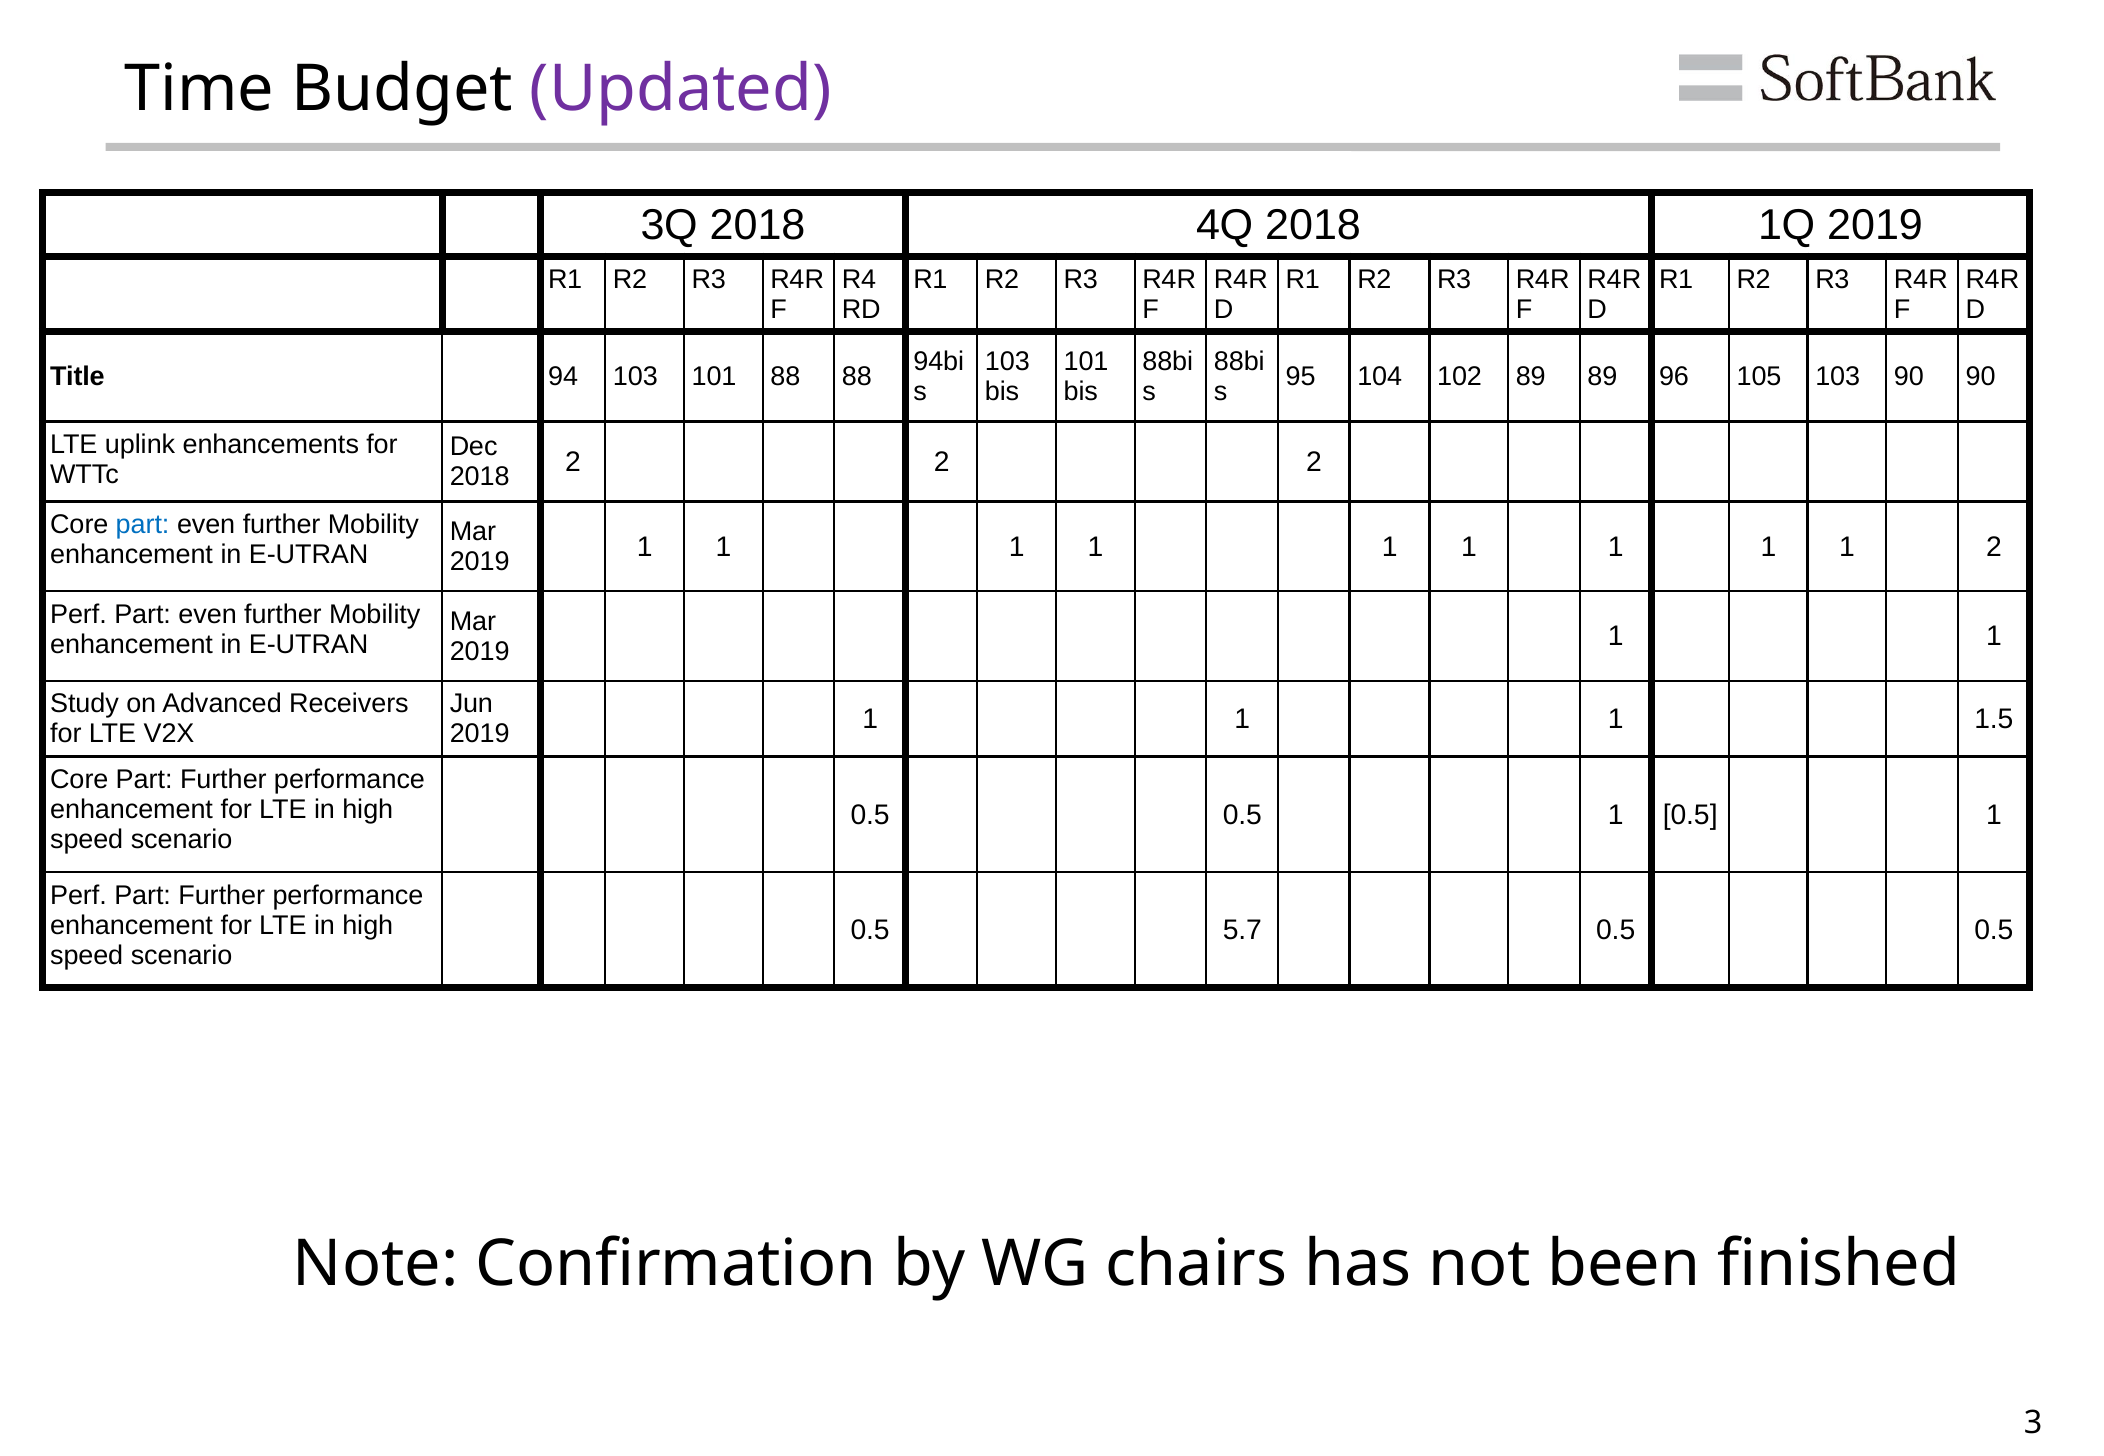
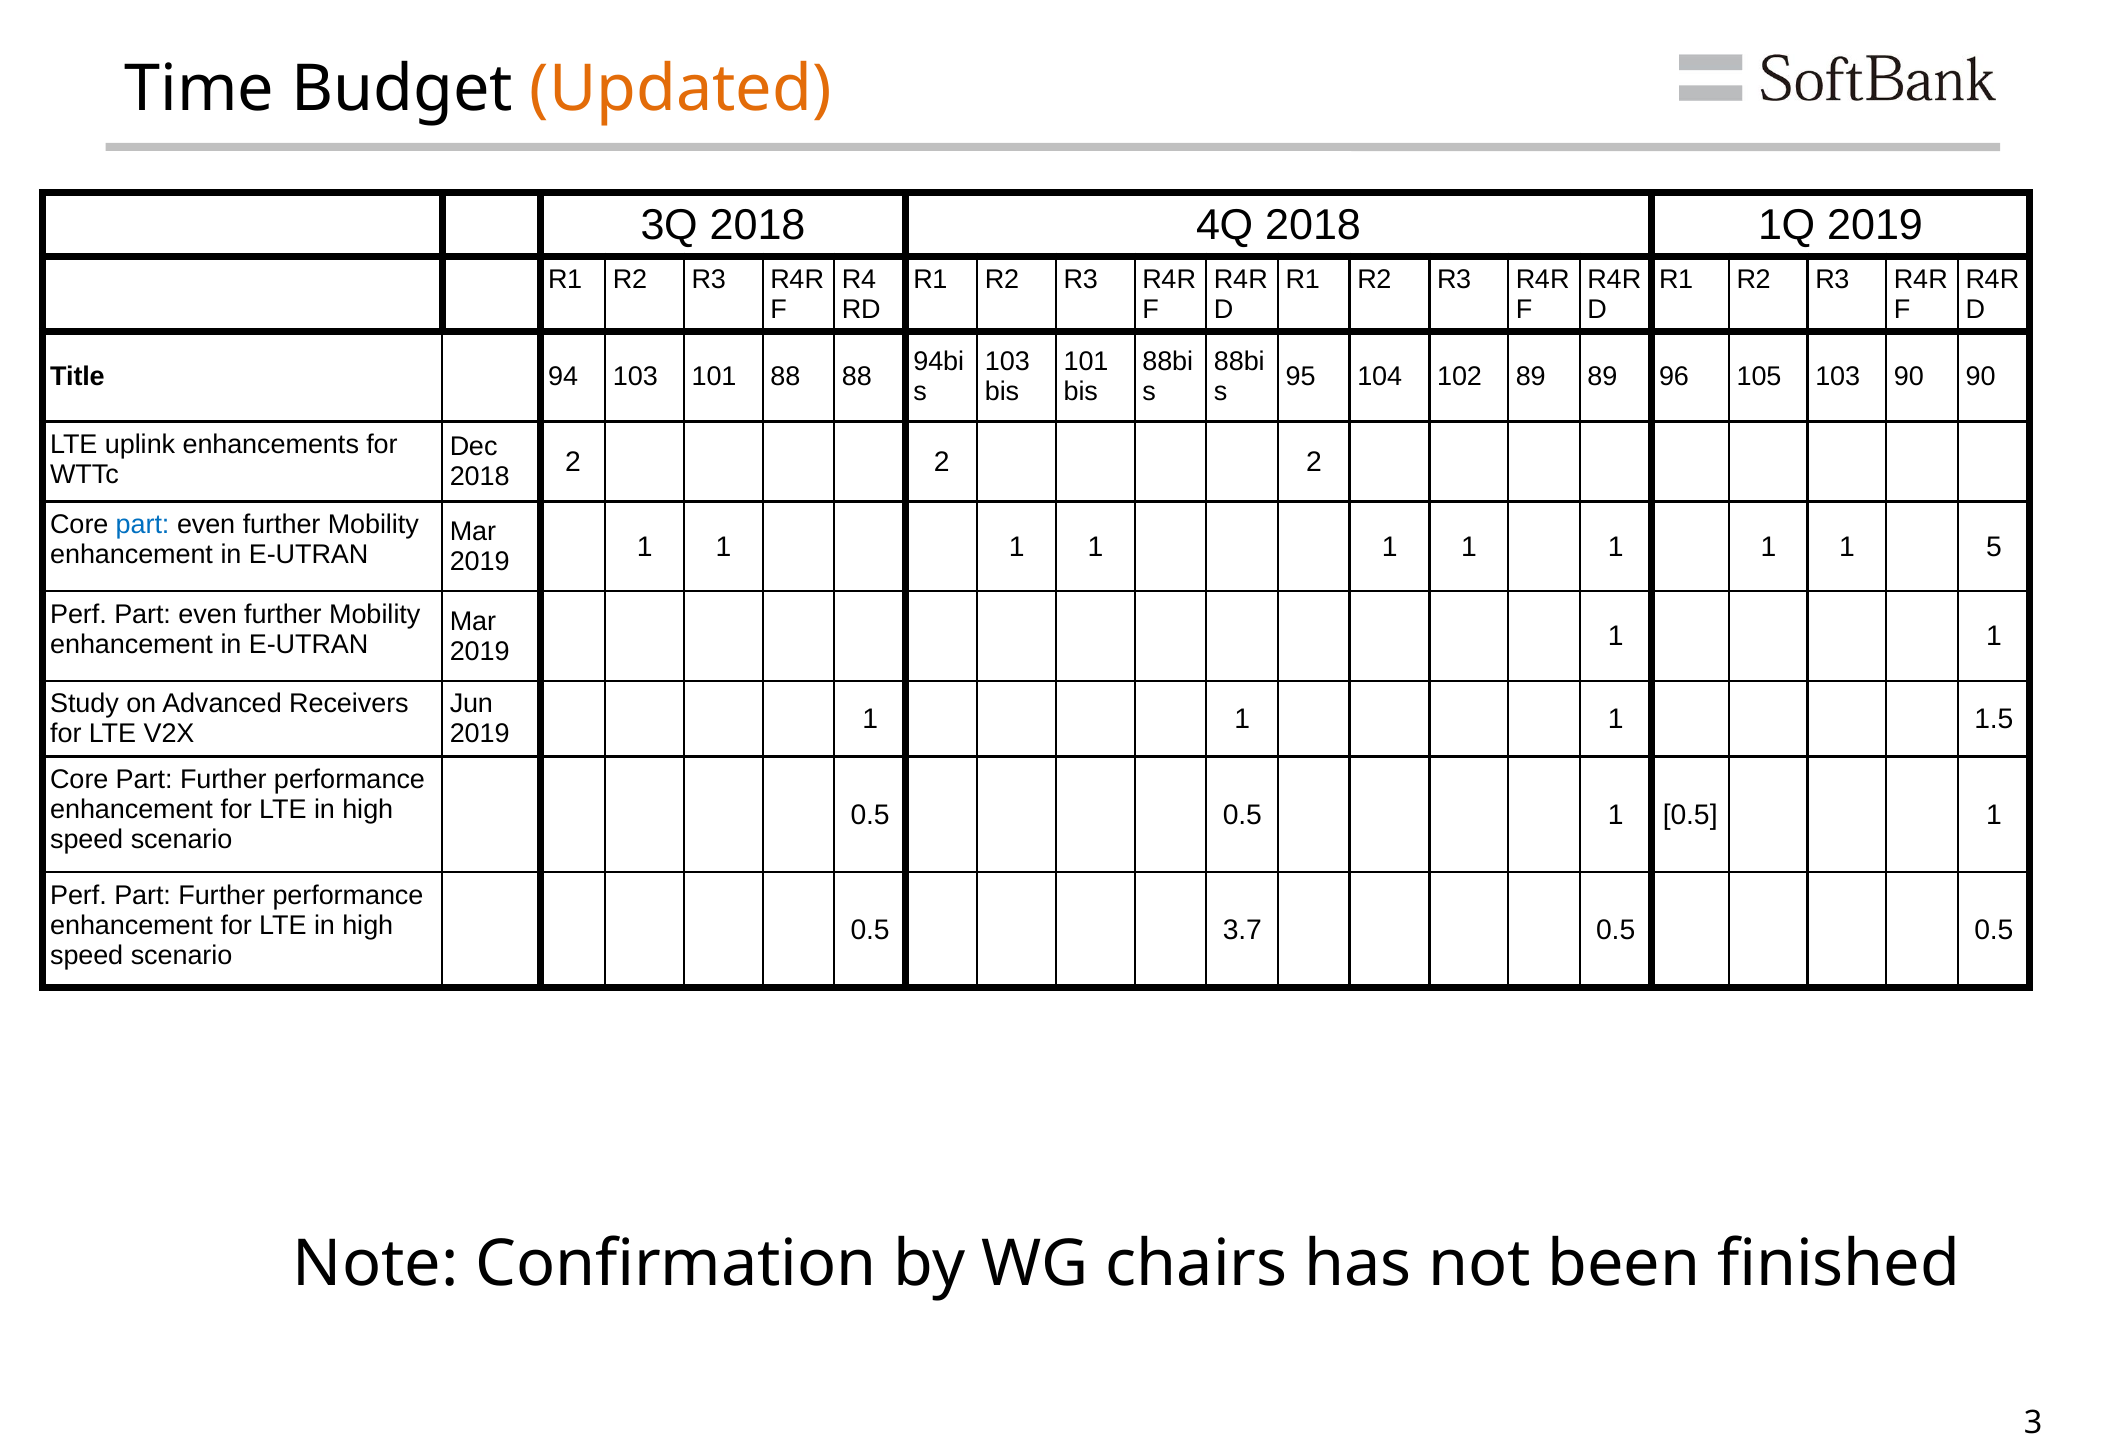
Updated colour: purple -> orange (681, 89)
1 2: 2 -> 5 (1994, 547)
5.7: 5.7 -> 3.7 (1242, 931)
